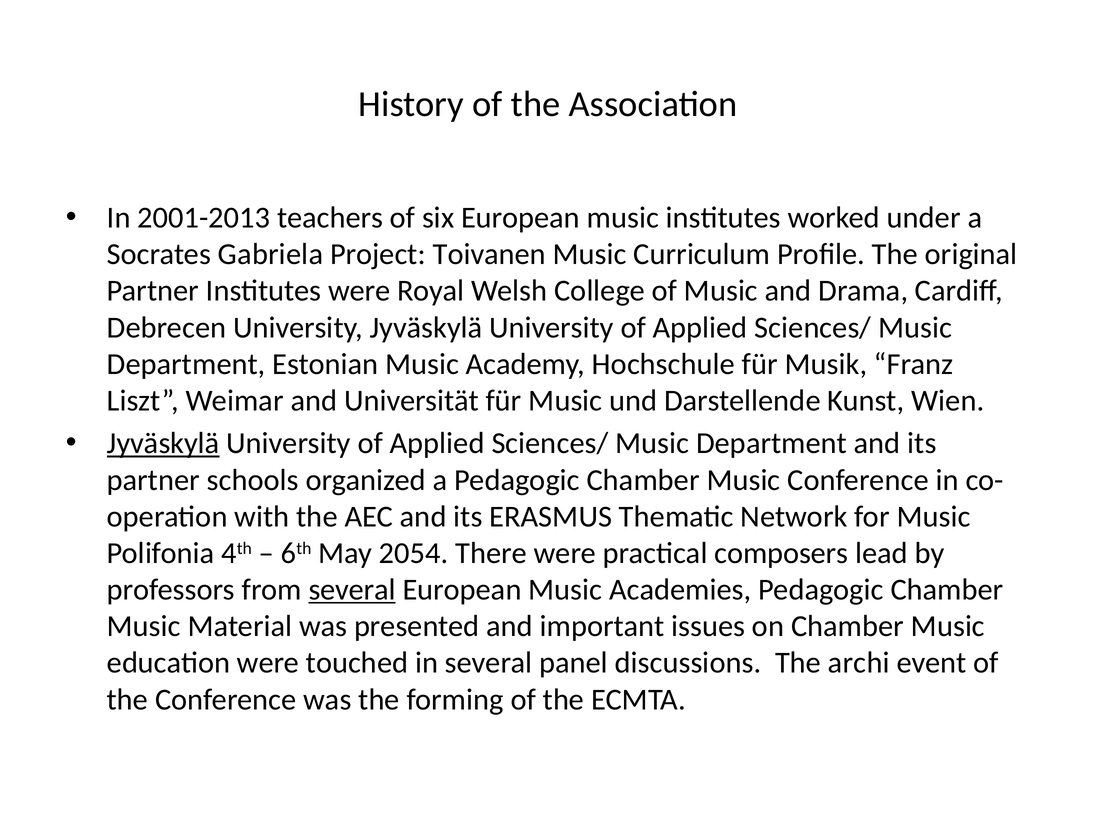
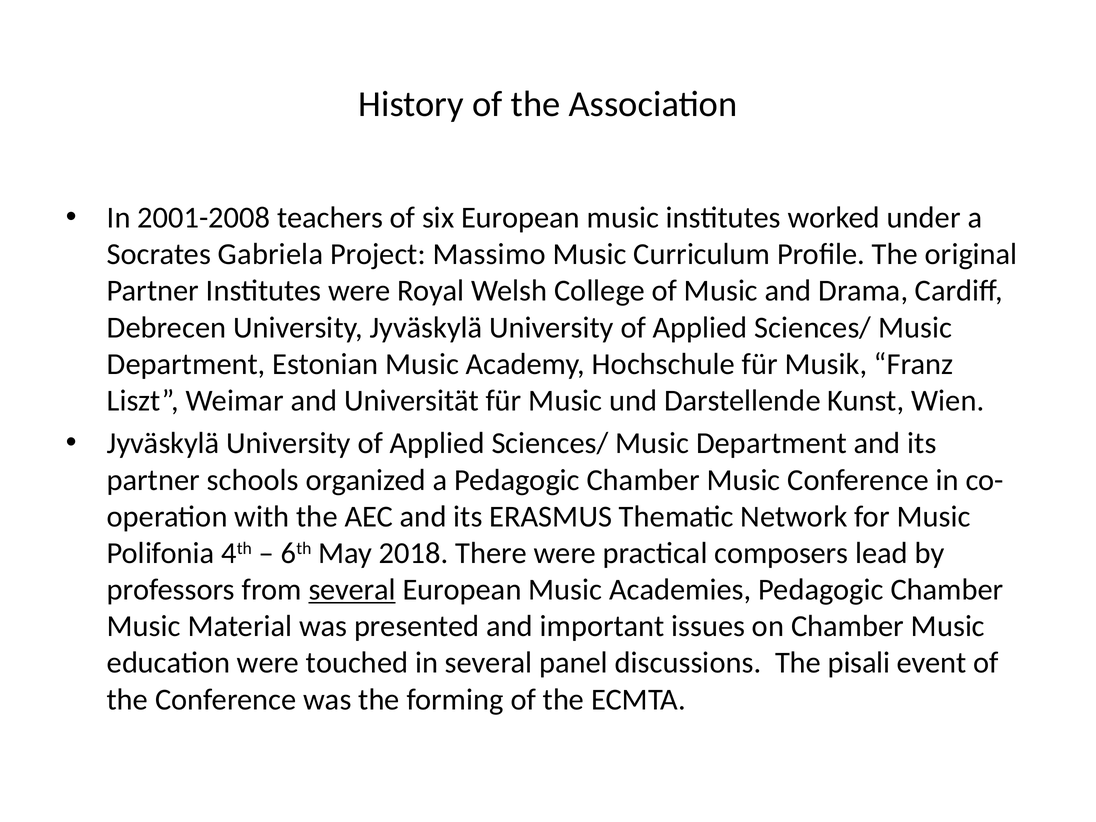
2001-2013: 2001-2013 -> 2001-2008 (204, 218)
Toivanen: Toivanen -> Massimo (489, 254)
Jyväskylä underline: present -> none (163, 443)
2054: 2054 -> 2018 (414, 553)
archi: archi -> pisali (859, 663)
